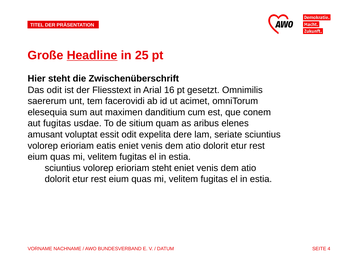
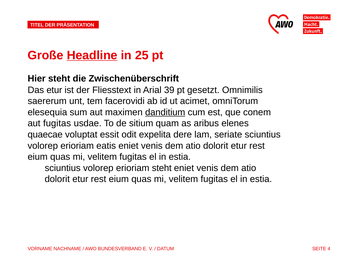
Das odit: odit -> etur (54, 90)
16: 16 -> 39 (169, 90)
danditium underline: none -> present (165, 112)
amusant: amusant -> quaecae (45, 134)
